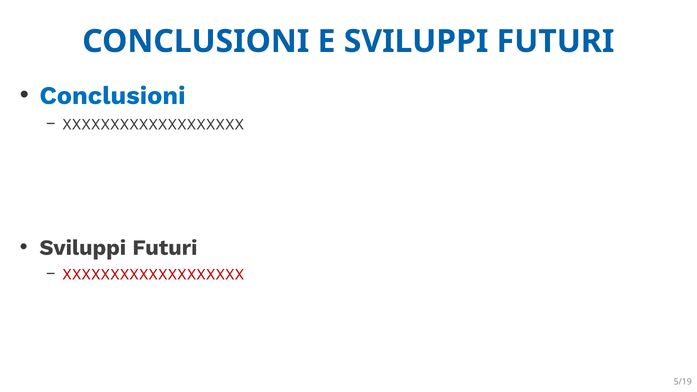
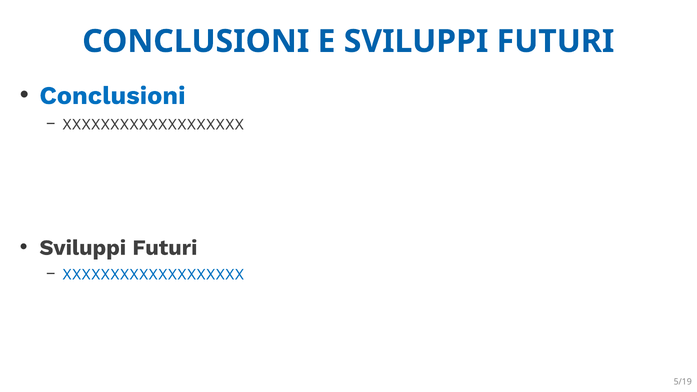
XXXXXXXXXXXXXXXXXXX colour: red -> blue (153, 275)
